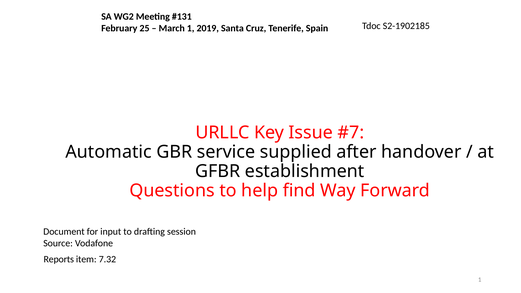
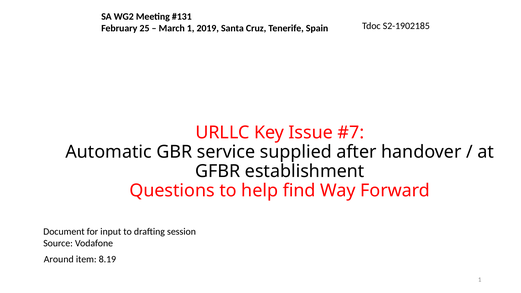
Reports: Reports -> Around (59, 259)
7.32: 7.32 -> 8.19 (107, 259)
